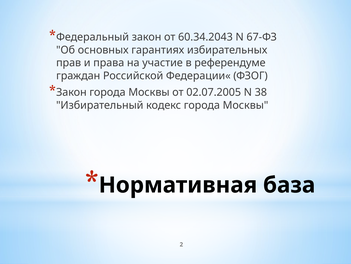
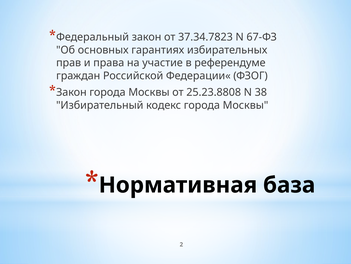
60.34.2043: 60.34.2043 -> 37.34.7823 (205, 37)
02.07.2005: 02.07.2005 -> 25.23.8808 (214, 92)
